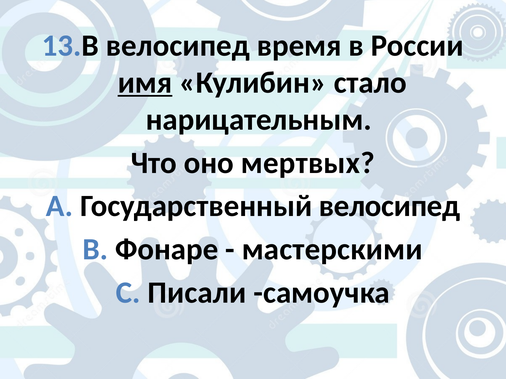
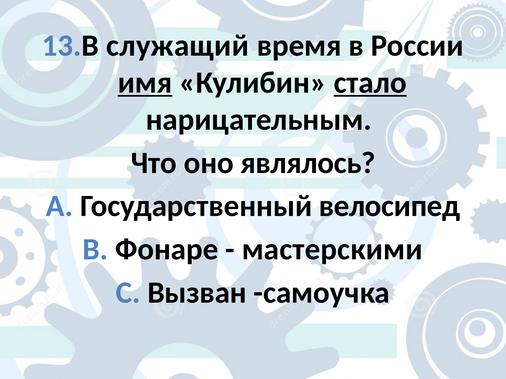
13.В велосипед: велосипед -> служащий (178, 46)
стало underline: none -> present (370, 83)
мертвых: мертвых -> являлось (308, 163)
Писали: Писали -> Вызван (197, 293)
